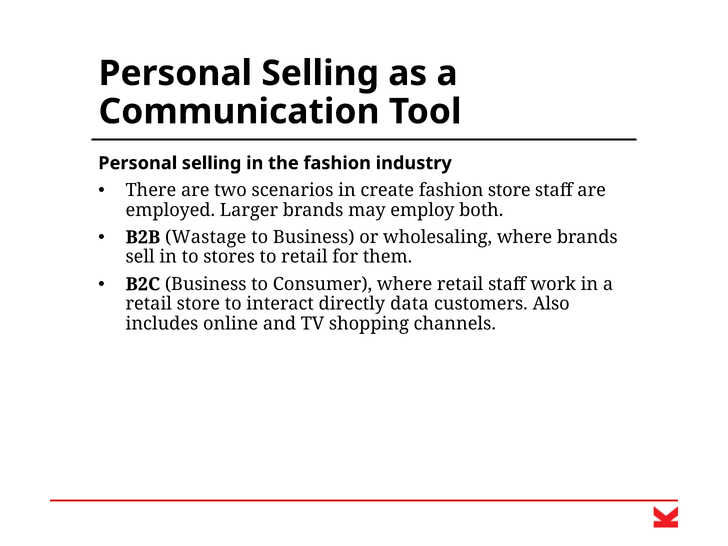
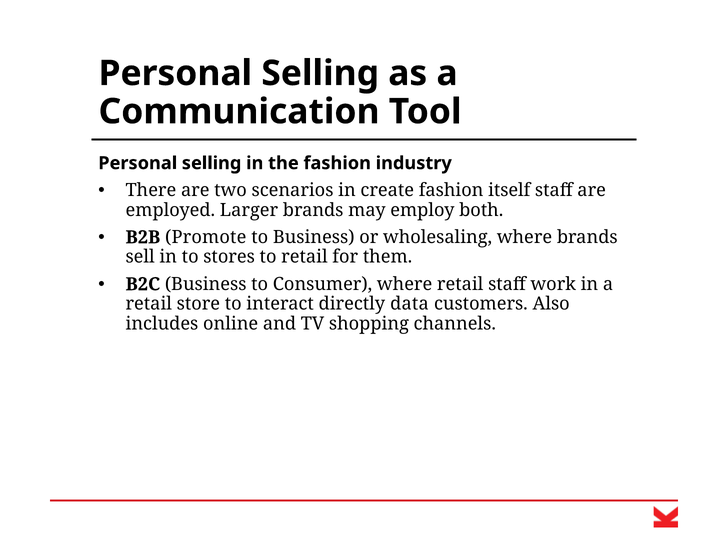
fashion store: store -> itself (509, 190)
Wastage: Wastage -> Promote (206, 237)
